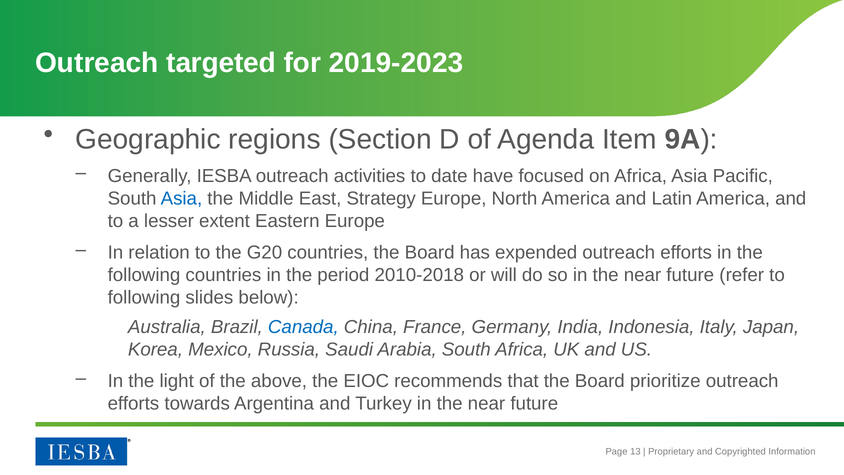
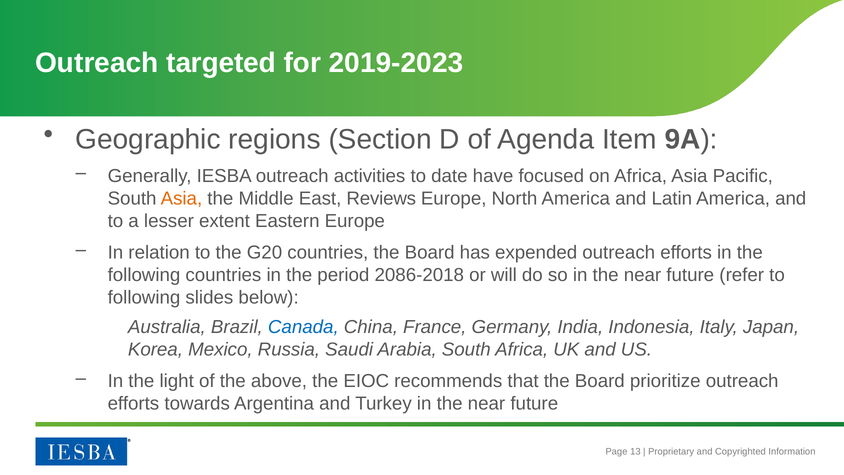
Asia colour: blue -> orange (181, 198)
Strategy: Strategy -> Reviews (381, 198)
2010-2018: 2010-2018 -> 2086-2018 (419, 275)
